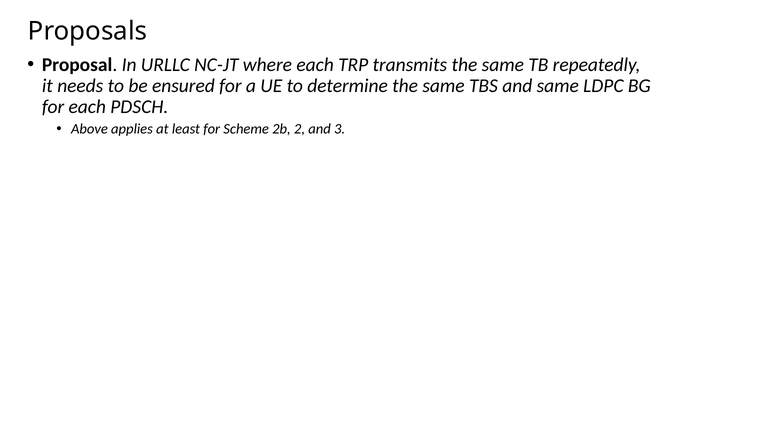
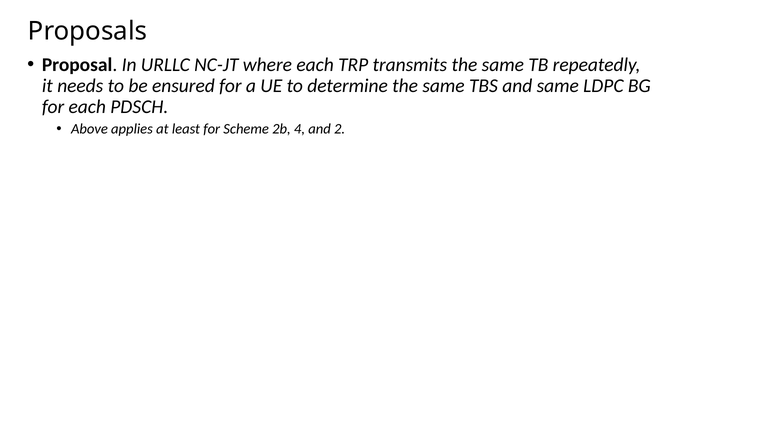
2: 2 -> 4 (300, 129)
3: 3 -> 2 (340, 129)
